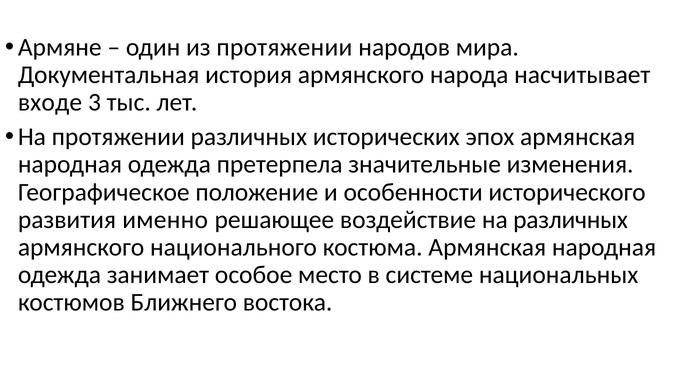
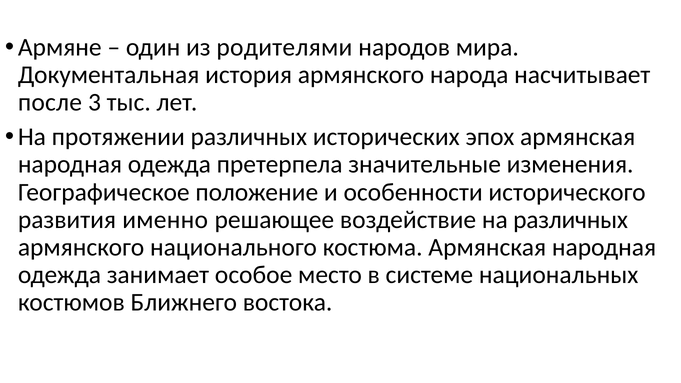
из протяжении: протяжении -> родителями (284, 47)
входе: входе -> после (50, 102)
